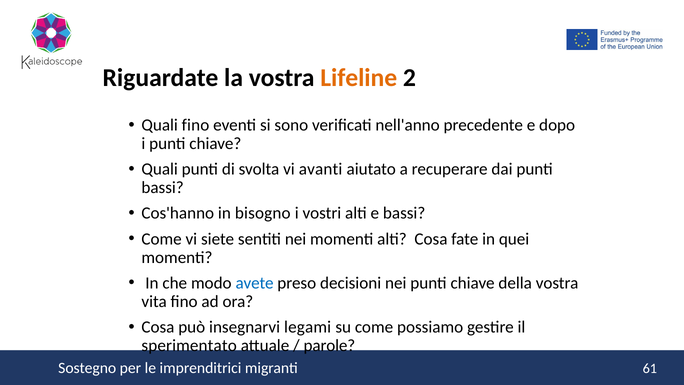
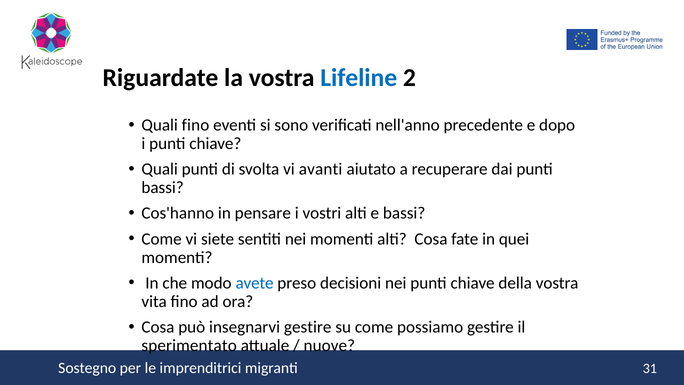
Lifeline colour: orange -> blue (359, 78)
bisogno: bisogno -> pensare (263, 213)
insegnarvi legami: legami -> gestire (308, 327)
parole: parole -> nuove (329, 345)
61: 61 -> 31 (650, 368)
